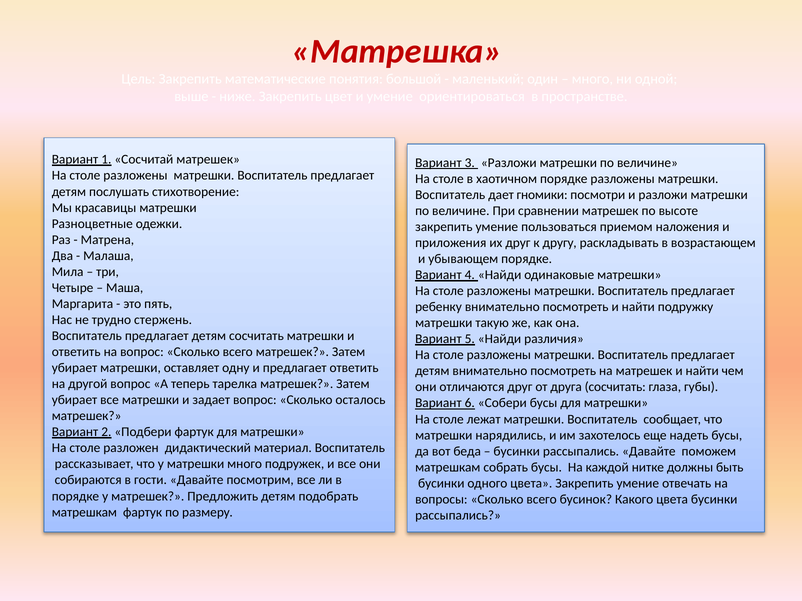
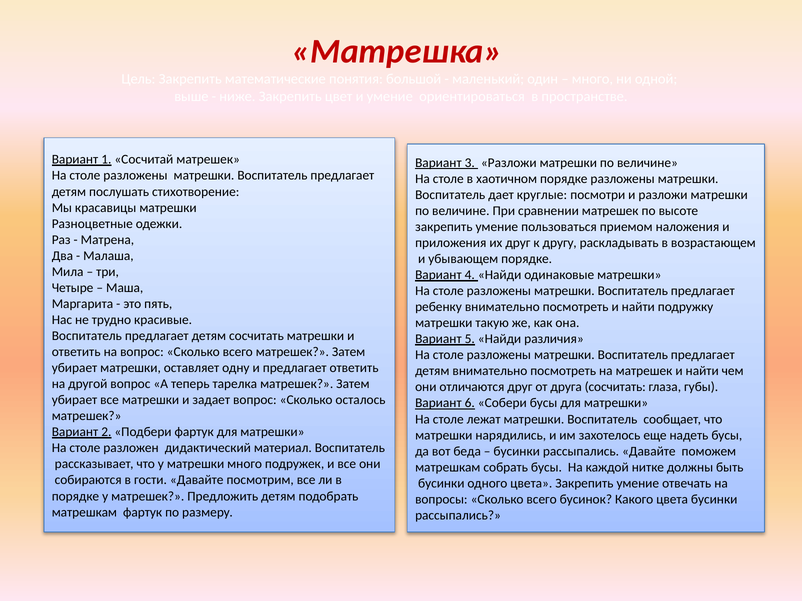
гномики: гномики -> круглые (542, 195)
стержень: стержень -> красивые (163, 320)
